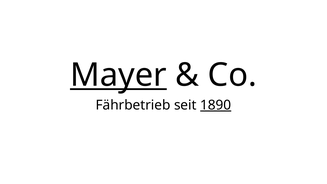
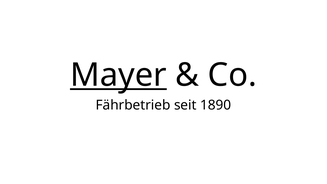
1890 underline: present -> none (216, 105)
